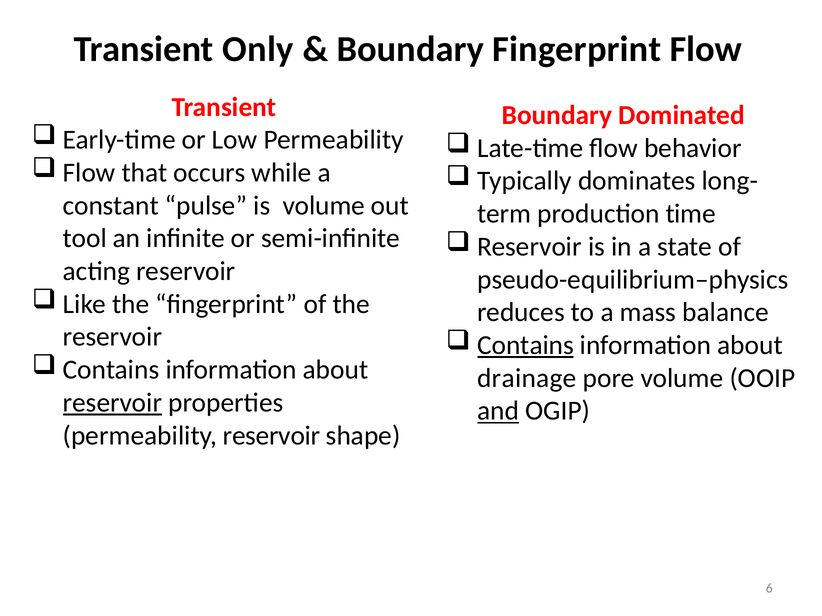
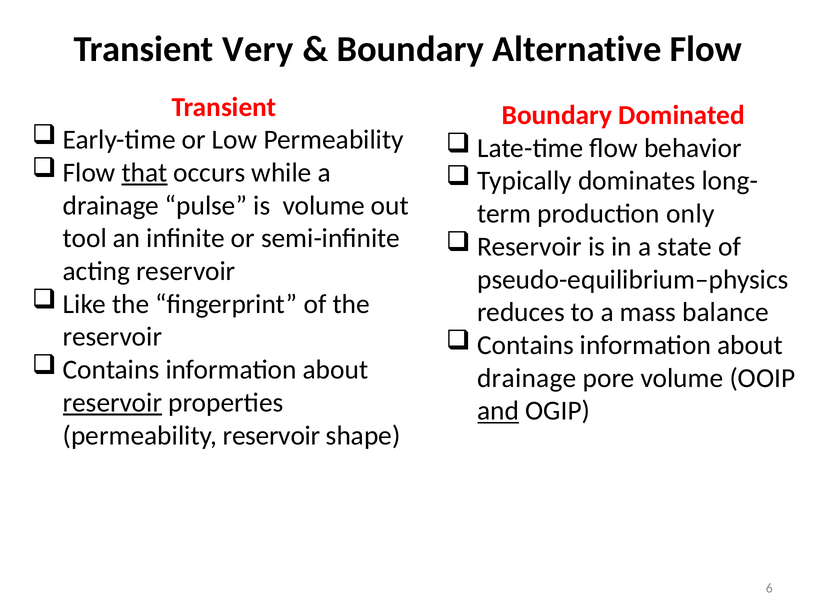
Only: Only -> Very (258, 49)
Boundary Fingerprint: Fingerprint -> Alternative (577, 49)
that underline: none -> present (145, 173)
constant: constant -> drainage (111, 206)
time: time -> only (690, 214)
Contains underline: present -> none (526, 345)
